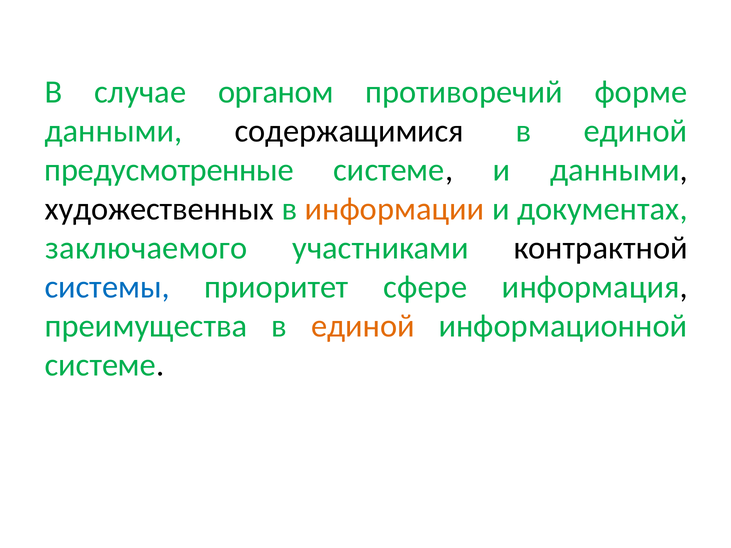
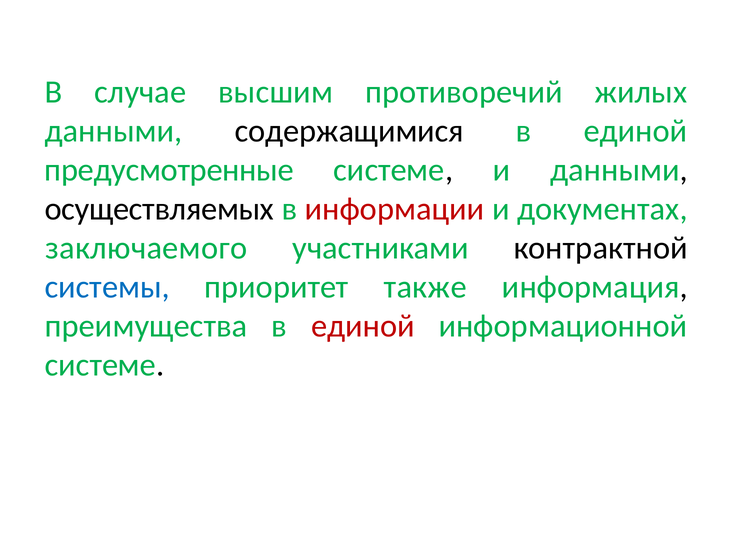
органом: органом -> высшим (276, 92)
форме: форме -> жилых (641, 92)
художественных: художественных -> осуществляемых (159, 209)
информации colour: orange -> red (395, 209)
сфере: сфере -> также (425, 287)
единой colour: orange -> red (363, 326)
